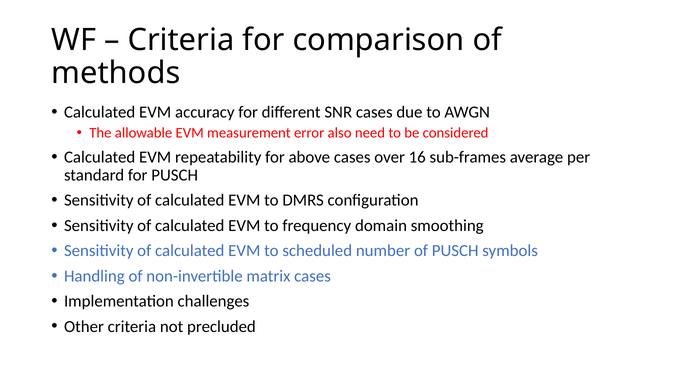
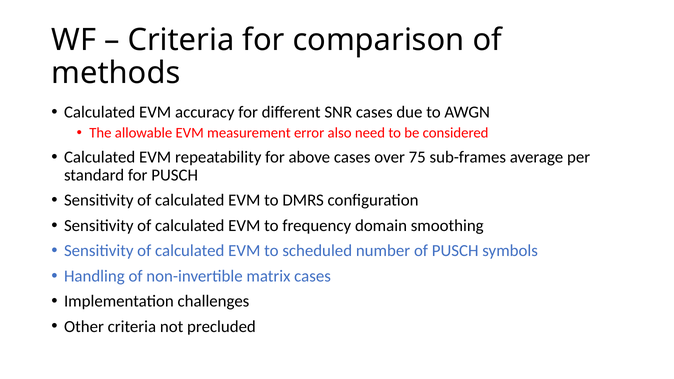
16: 16 -> 75 (417, 157)
